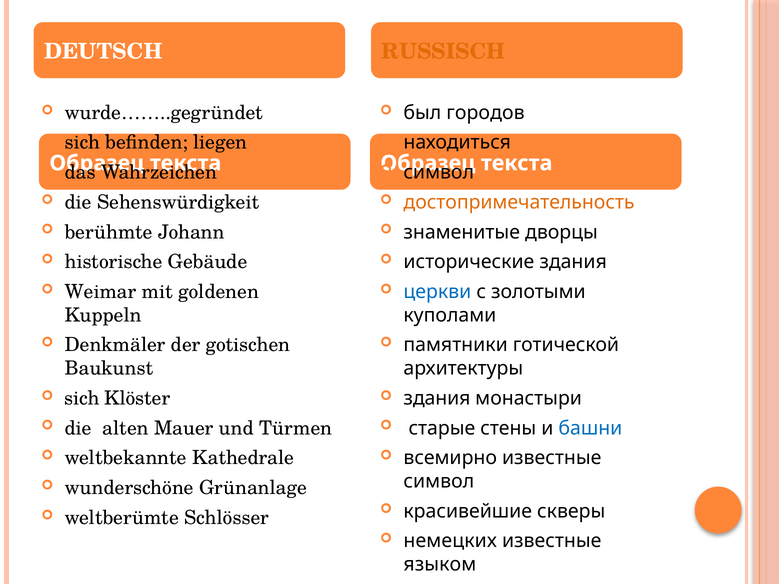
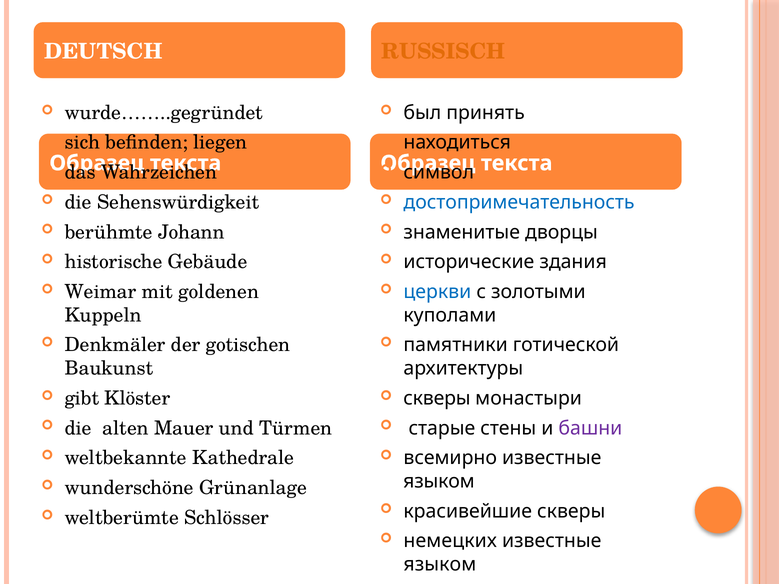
городов: городов -> принять (486, 113)
достопримечательность colour: orange -> blue (519, 202)
sich: sich -> gibt (82, 398)
здания: здания -> скверы (437, 398)
башни colour: blue -> purple (590, 428)
символ: символ -> языком (439, 482)
